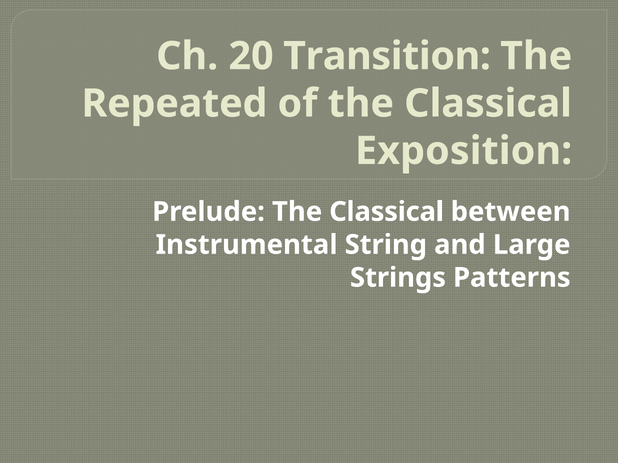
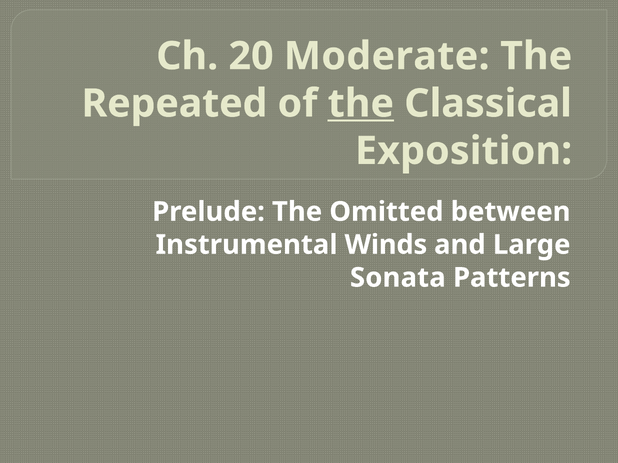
Transition: Transition -> Moderate (387, 56)
the underline: none -> present (361, 104)
Prelude The Classical: Classical -> Omitted (386, 212)
String: String -> Winds (386, 245)
Strings: Strings -> Sonata (398, 278)
